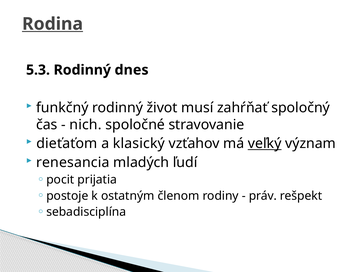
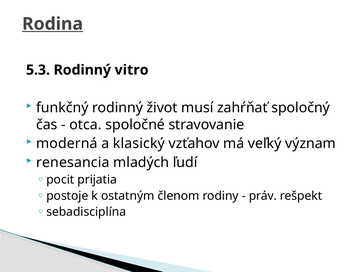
dnes: dnes -> vitro (132, 70)
nich: nich -> otca (86, 124)
dieťaťom: dieťaťom -> moderná (67, 143)
veľký underline: present -> none (265, 143)
